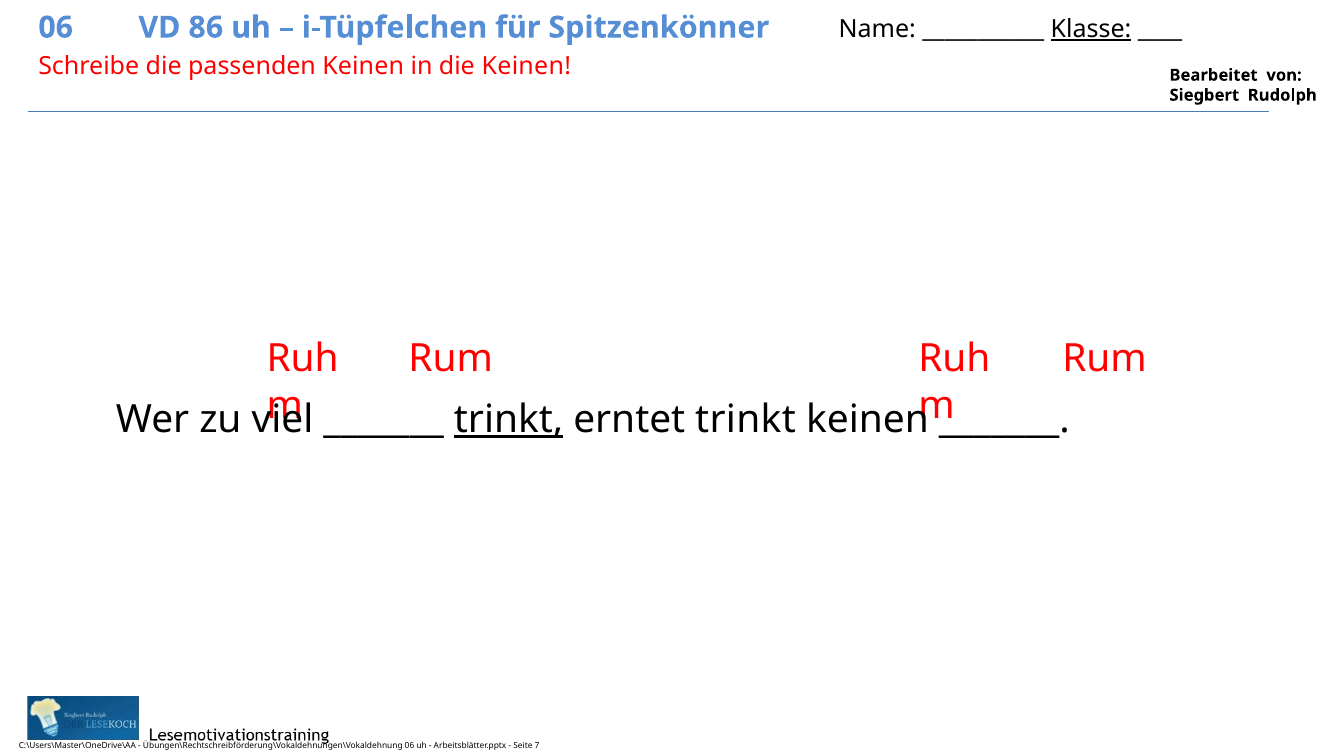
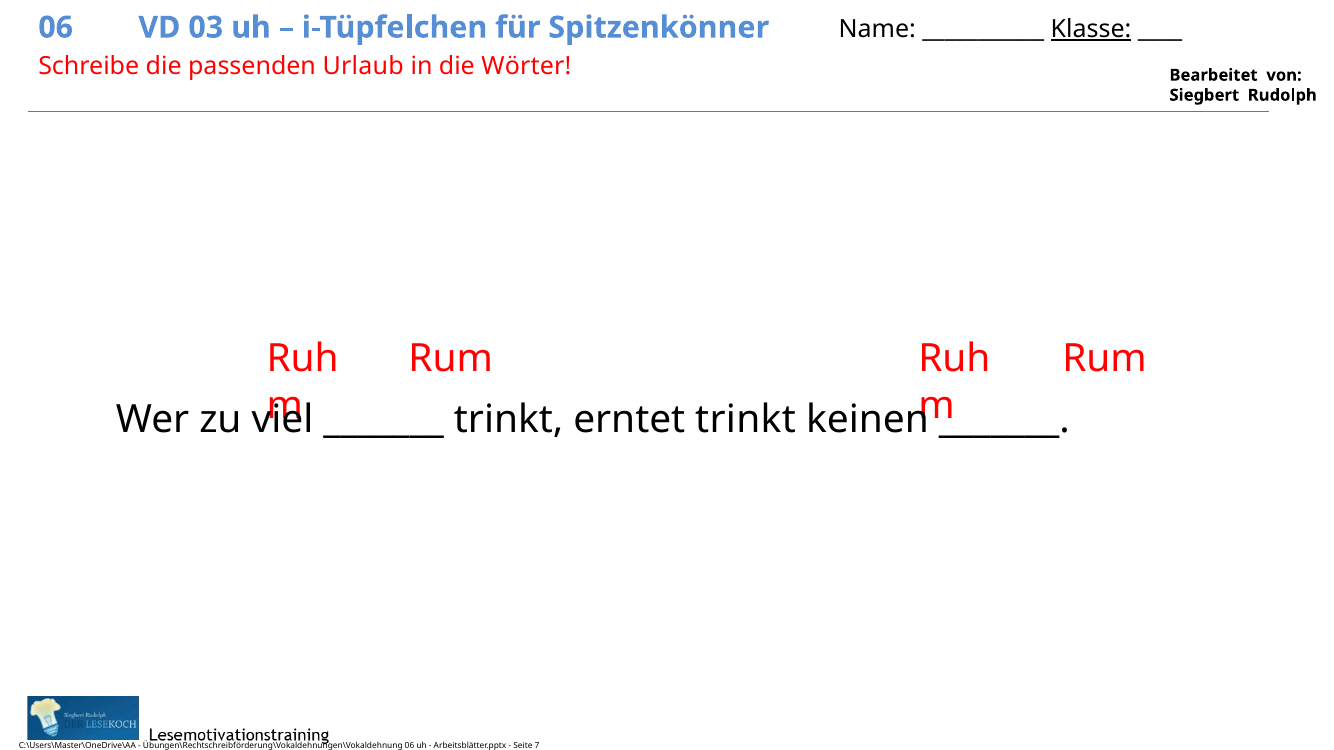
86: 86 -> 03 (206, 28)
passenden Keinen: Keinen -> Urlaub (363, 66)
die Keinen: Keinen -> Wörter (526, 66)
trinkt underline: present -> none (509, 420)
